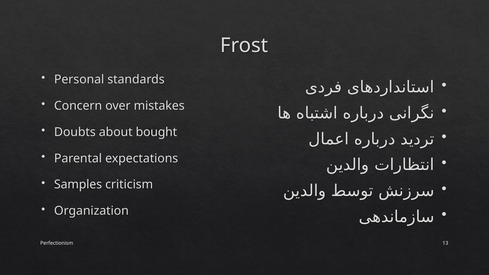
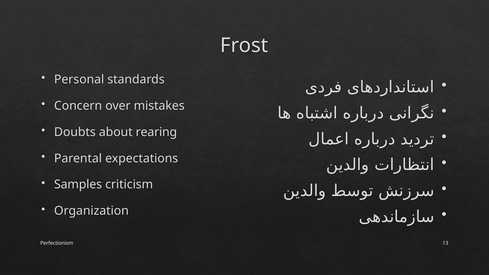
bought: bought -> rearing (156, 132)
